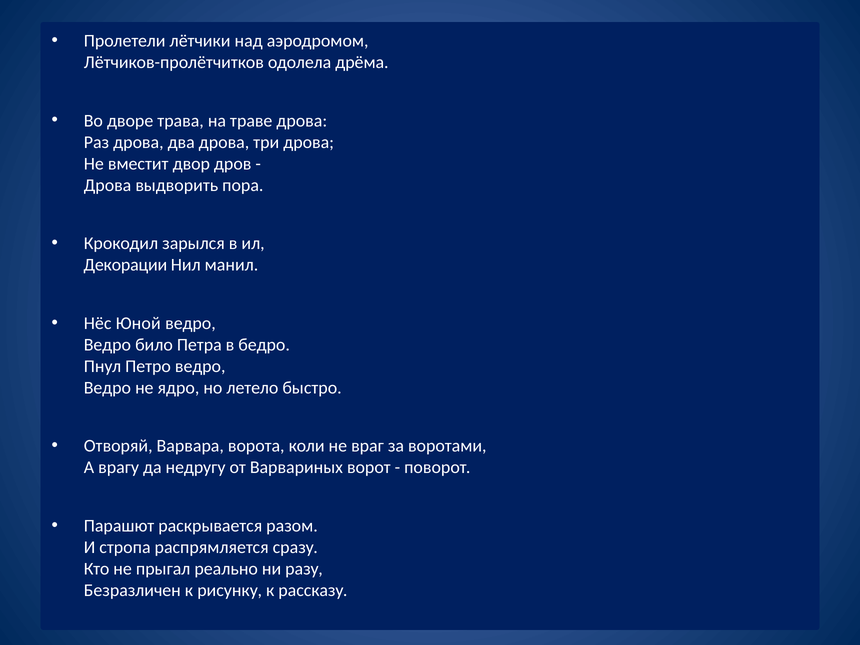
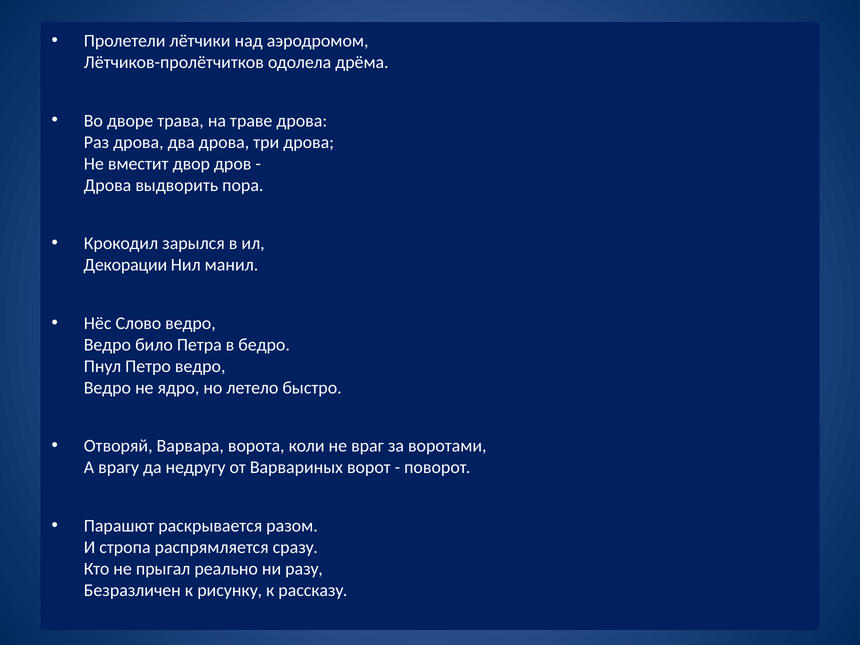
Юной: Юной -> Слово (138, 323)
